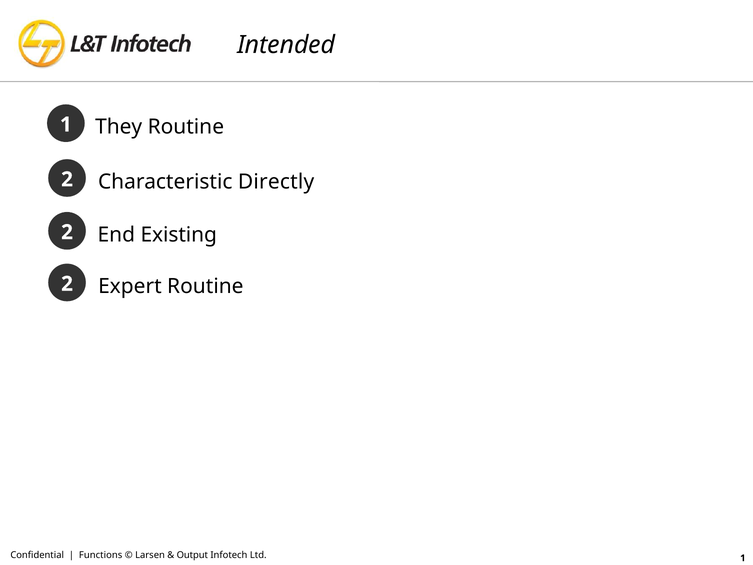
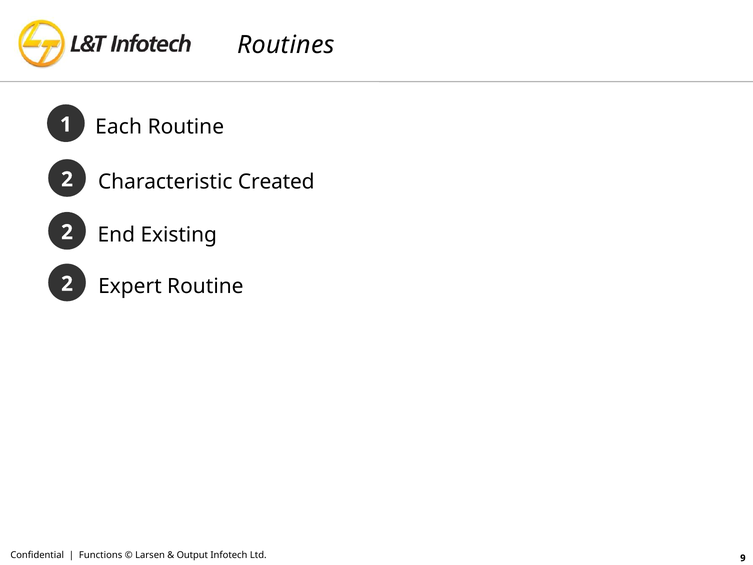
Intended: Intended -> Routines (286, 45)
They: They -> Each (119, 127)
Directly: Directly -> Created (276, 182)
Ltd 1: 1 -> 9 (743, 558)
